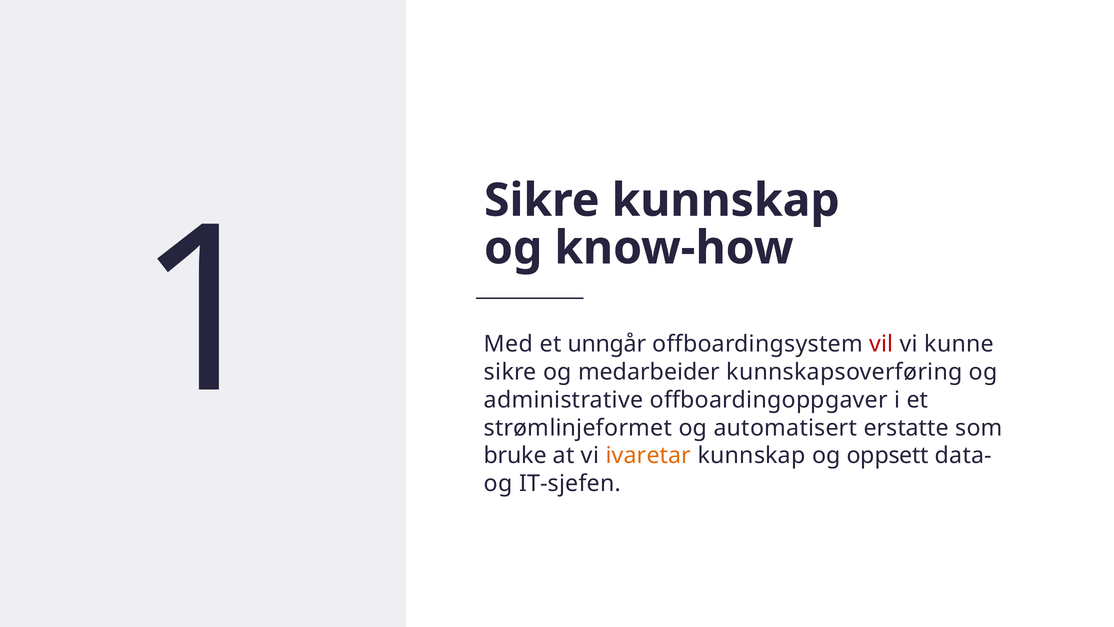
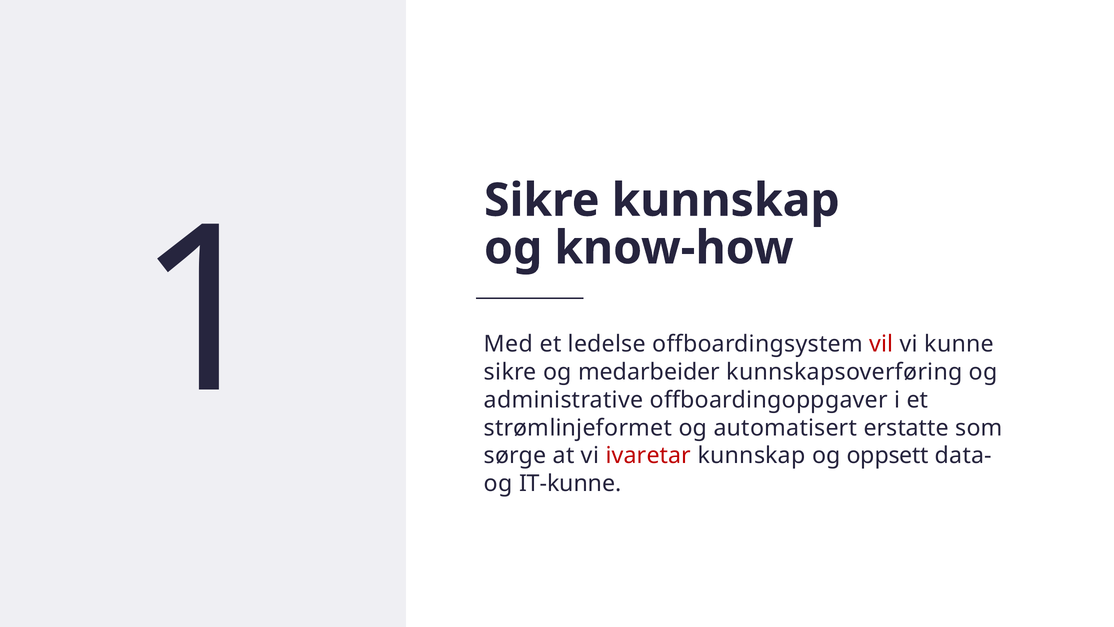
unngår: unngår -> ledelse (607, 344)
bruke: bruke -> sørge (515, 455)
ivaretar colour: orange -> red (648, 455)
IT-sjefen: IT-sjefen -> IT-kunne (570, 483)
